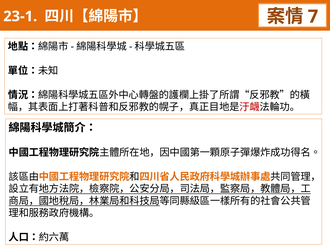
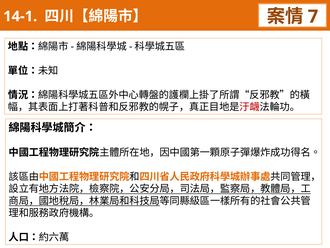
23-1: 23-1 -> 14-1 (20, 16)
